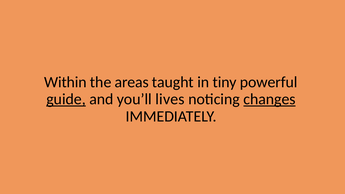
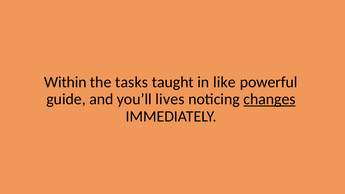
areas: areas -> tasks (132, 82)
tiny: tiny -> like (224, 82)
guide underline: present -> none (66, 99)
